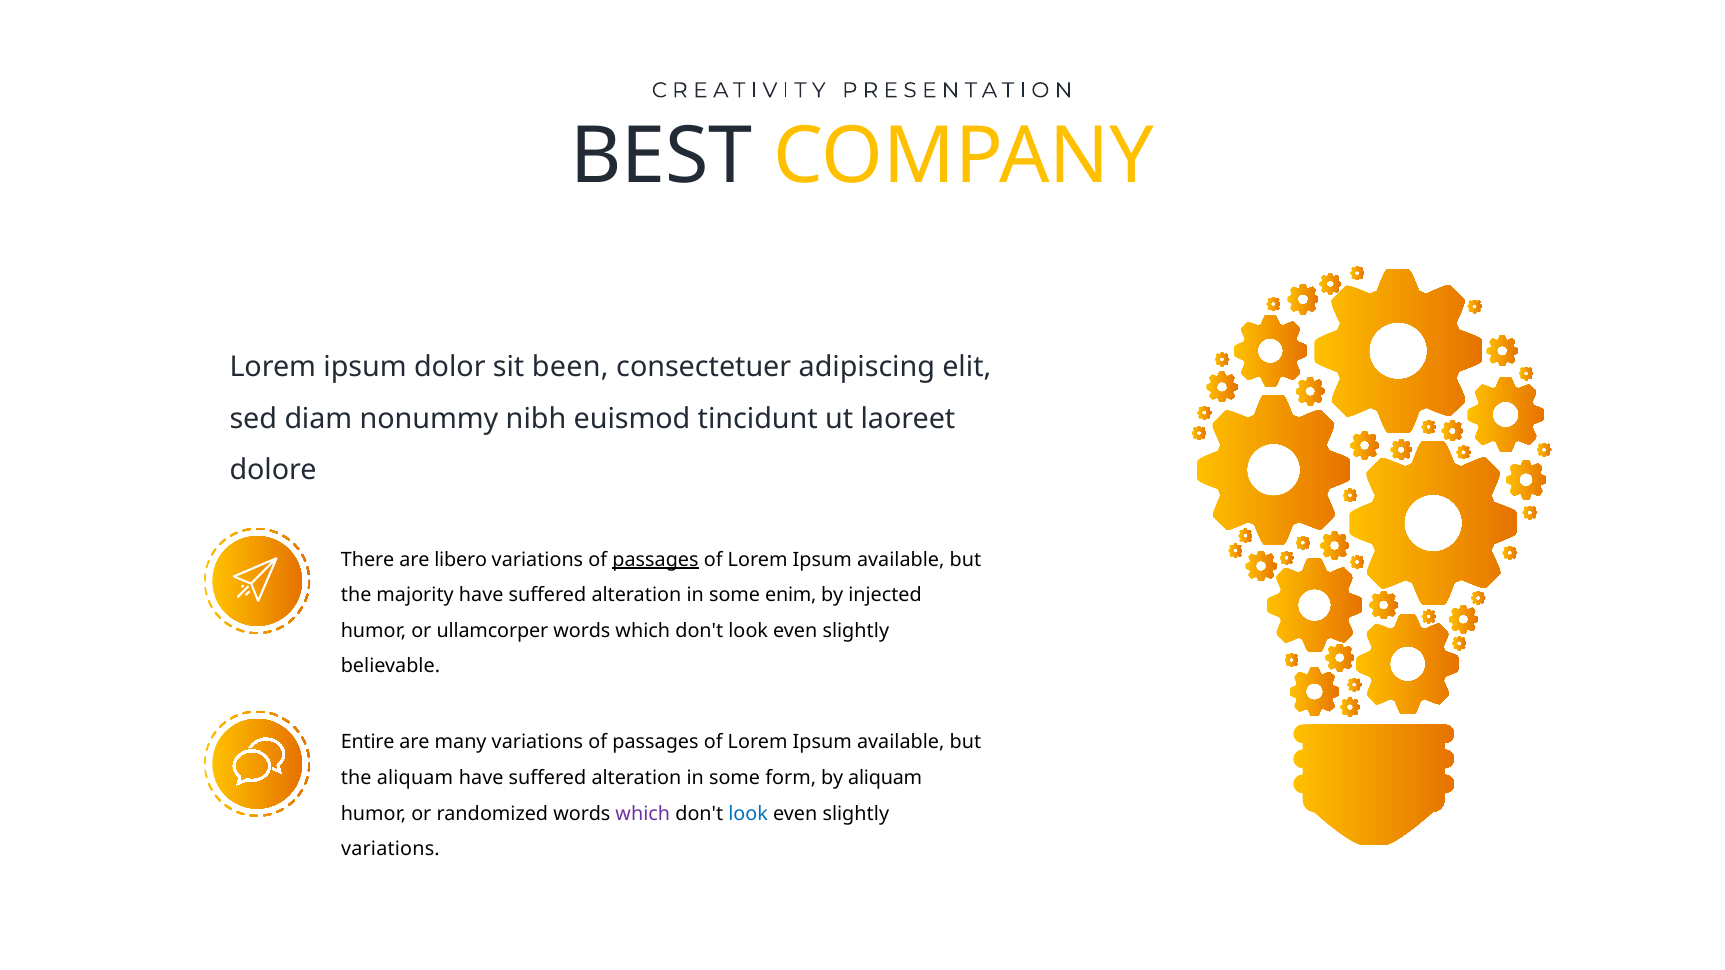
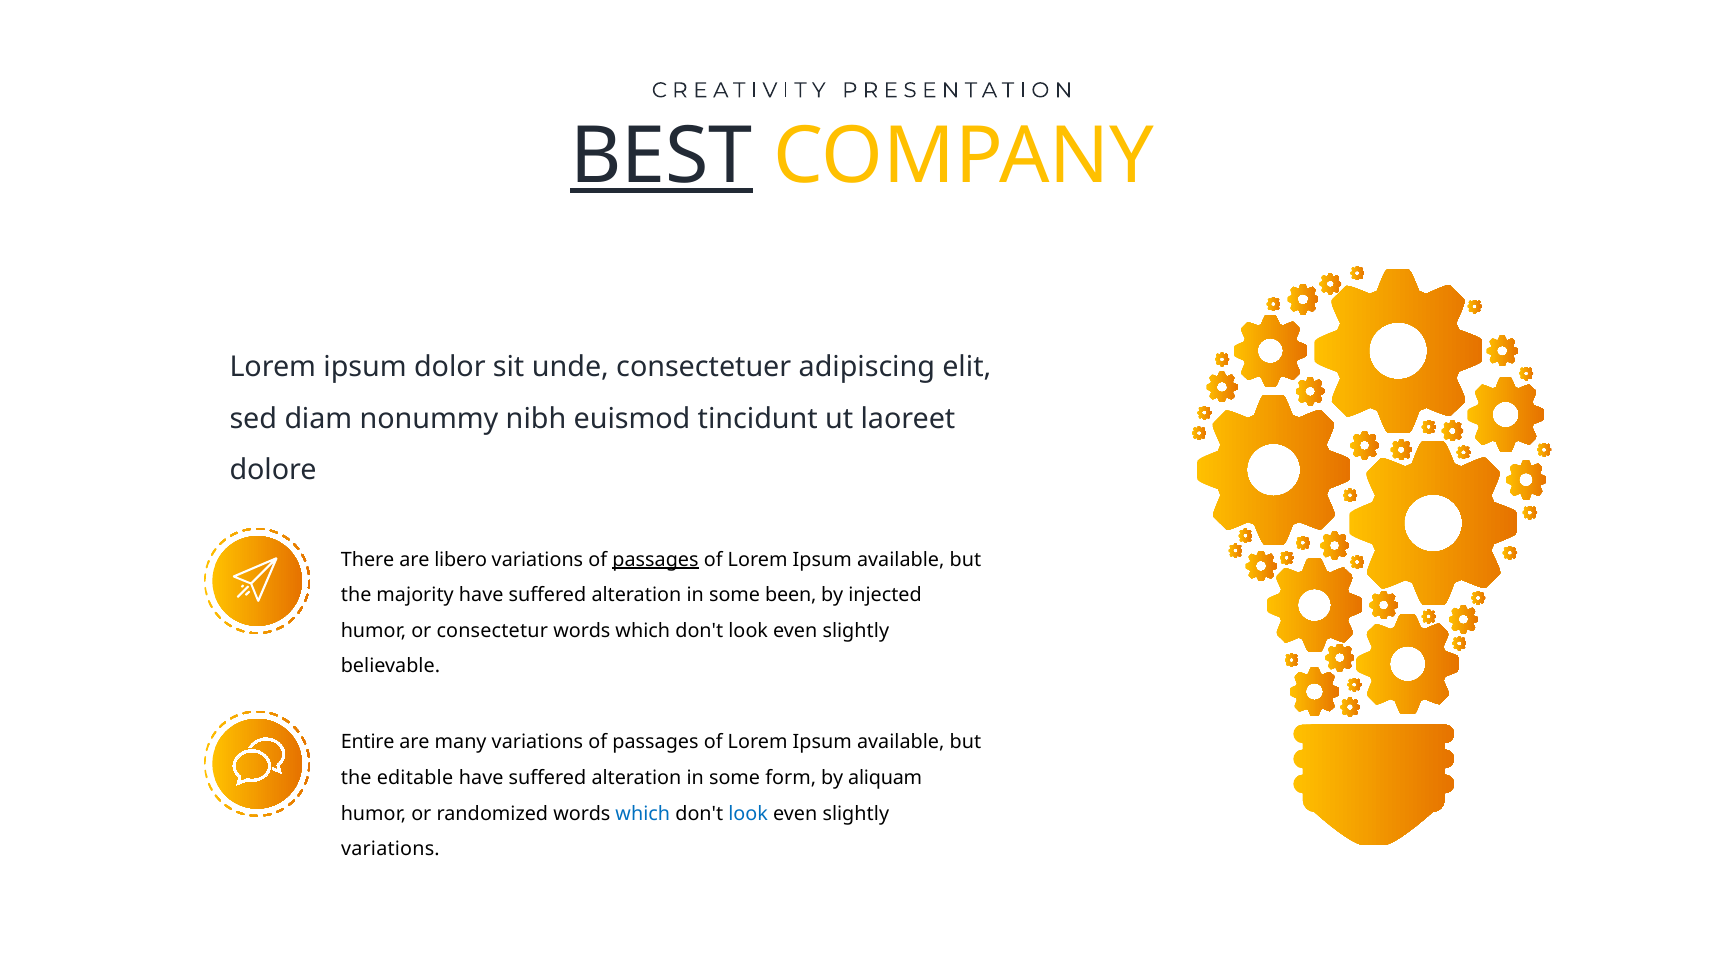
BEST underline: none -> present (662, 157)
been: been -> unde (570, 367)
enim: enim -> been (791, 595)
ullamcorper: ullamcorper -> consectetur (492, 631)
the aliquam: aliquam -> editable (415, 778)
which colour: purple -> blue (643, 814)
